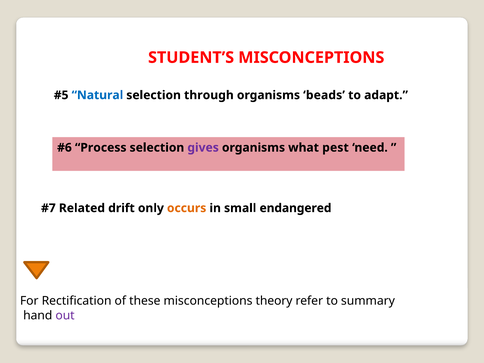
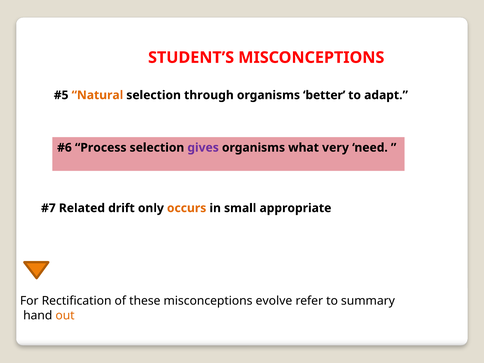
Natural colour: blue -> orange (97, 95)
beads: beads -> better (324, 95)
pest: pest -> very (335, 148)
endangered: endangered -> appropriate (295, 208)
theory: theory -> evolve (274, 301)
out colour: purple -> orange (65, 315)
